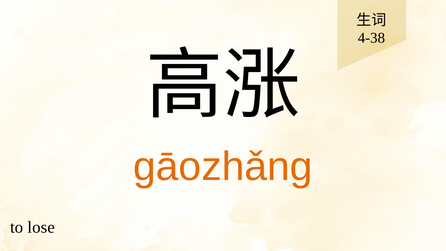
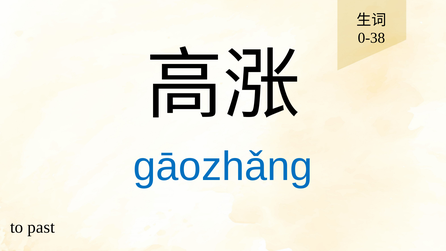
4-38: 4-38 -> 0-38 (371, 38)
gāozhǎng colour: orange -> blue (223, 167)
lose: lose -> past (41, 227)
